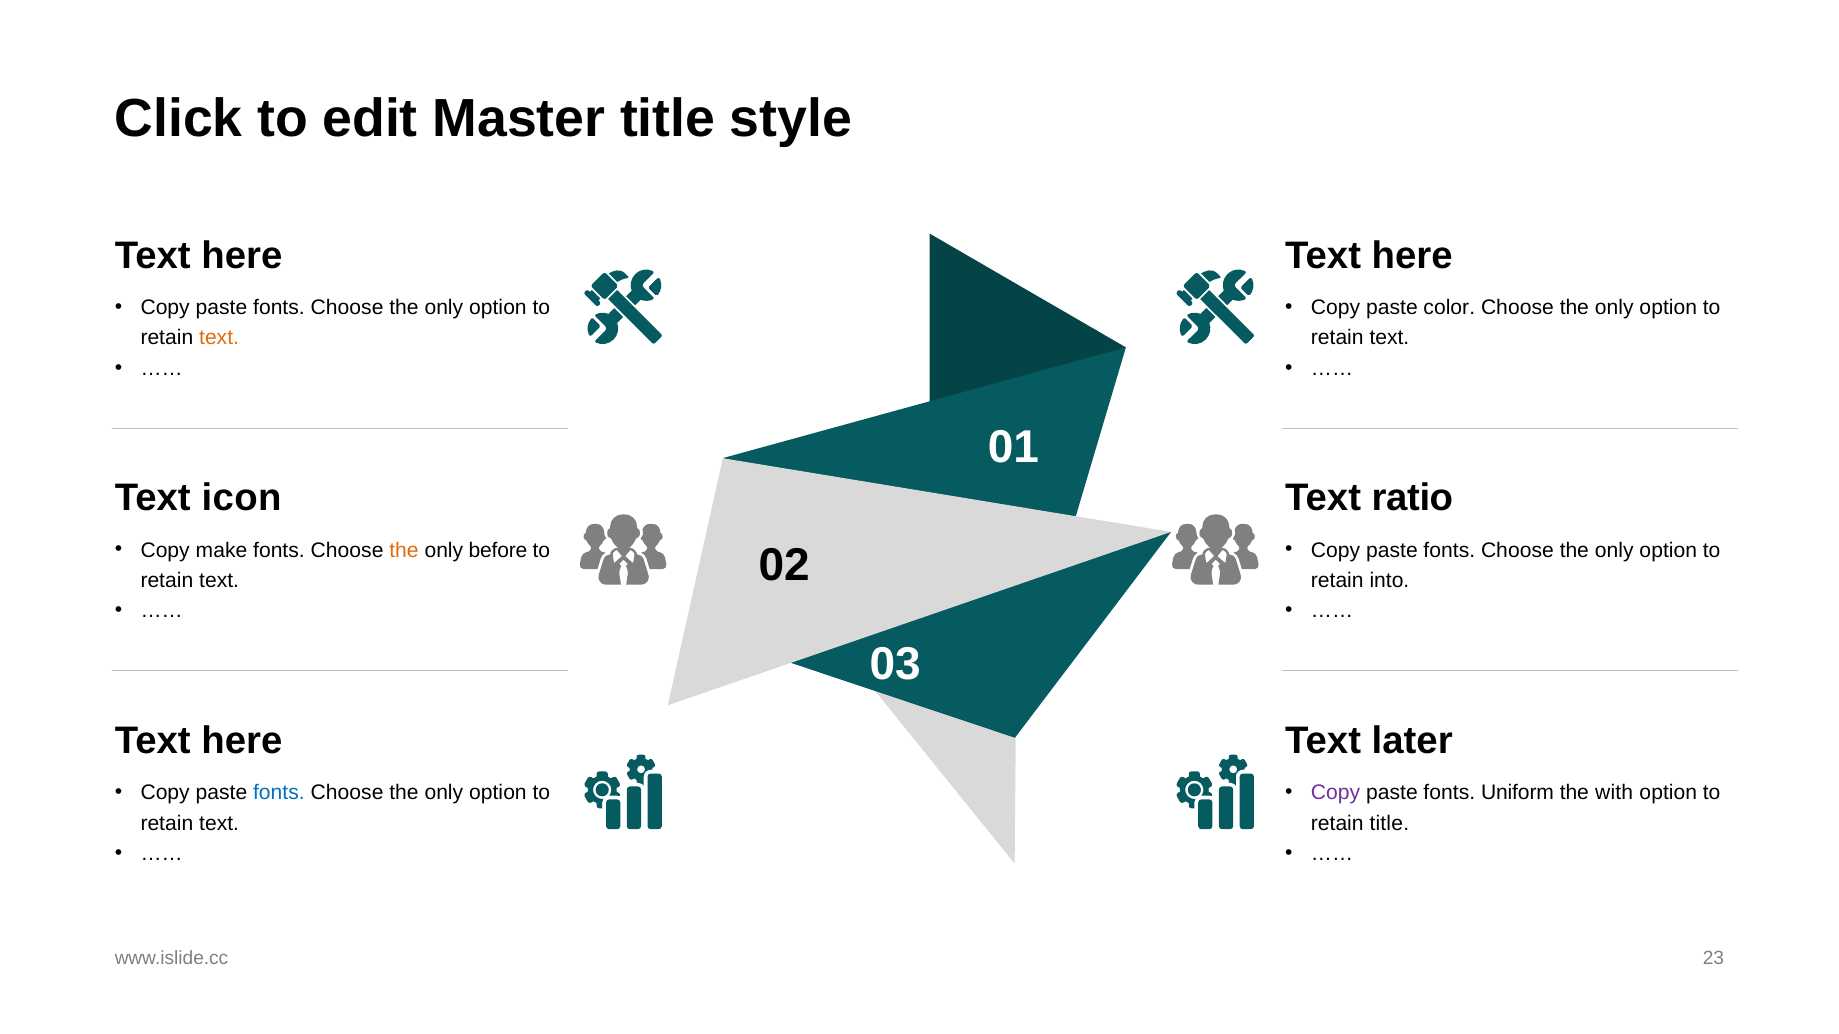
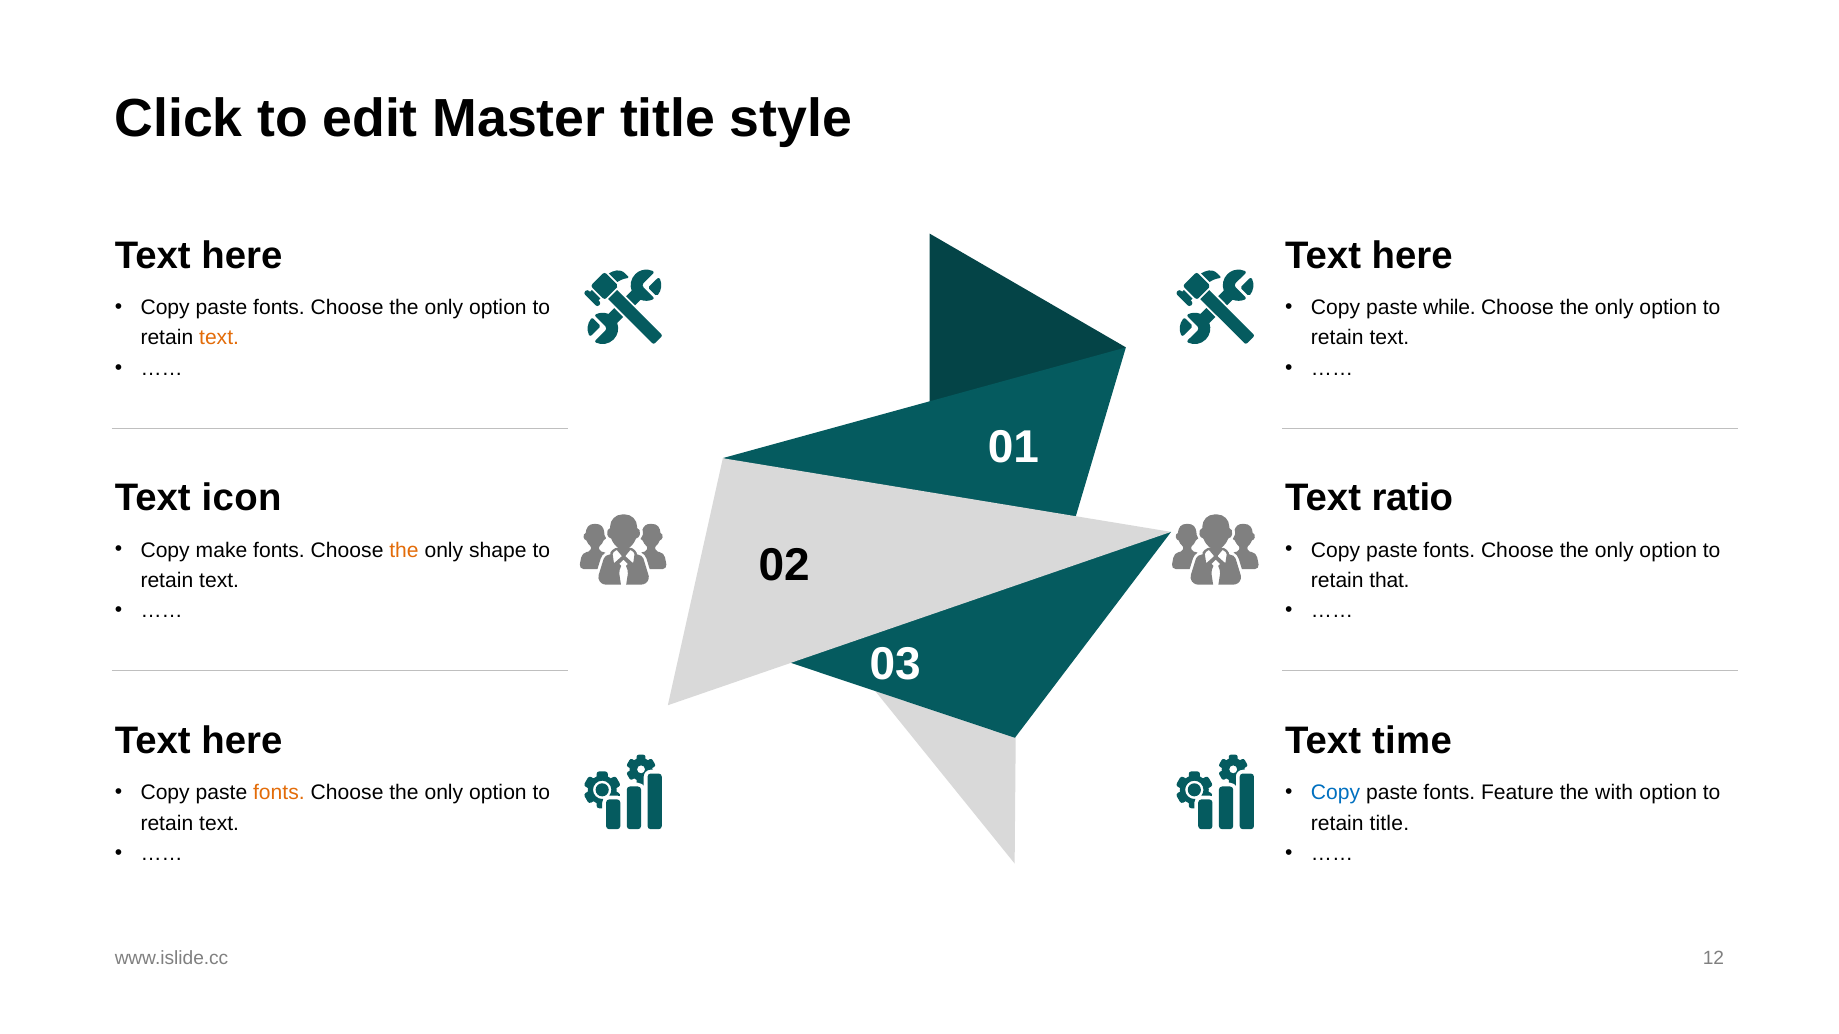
color: color -> while (1449, 308)
before: before -> shape (498, 550)
into: into -> that (1390, 581)
later: later -> time (1412, 741)
fonts colour: blue -> orange (279, 793)
Copy colour: purple -> blue (1336, 793)
Uniform: Uniform -> Feature (1517, 793)
23: 23 -> 12 (1713, 958)
